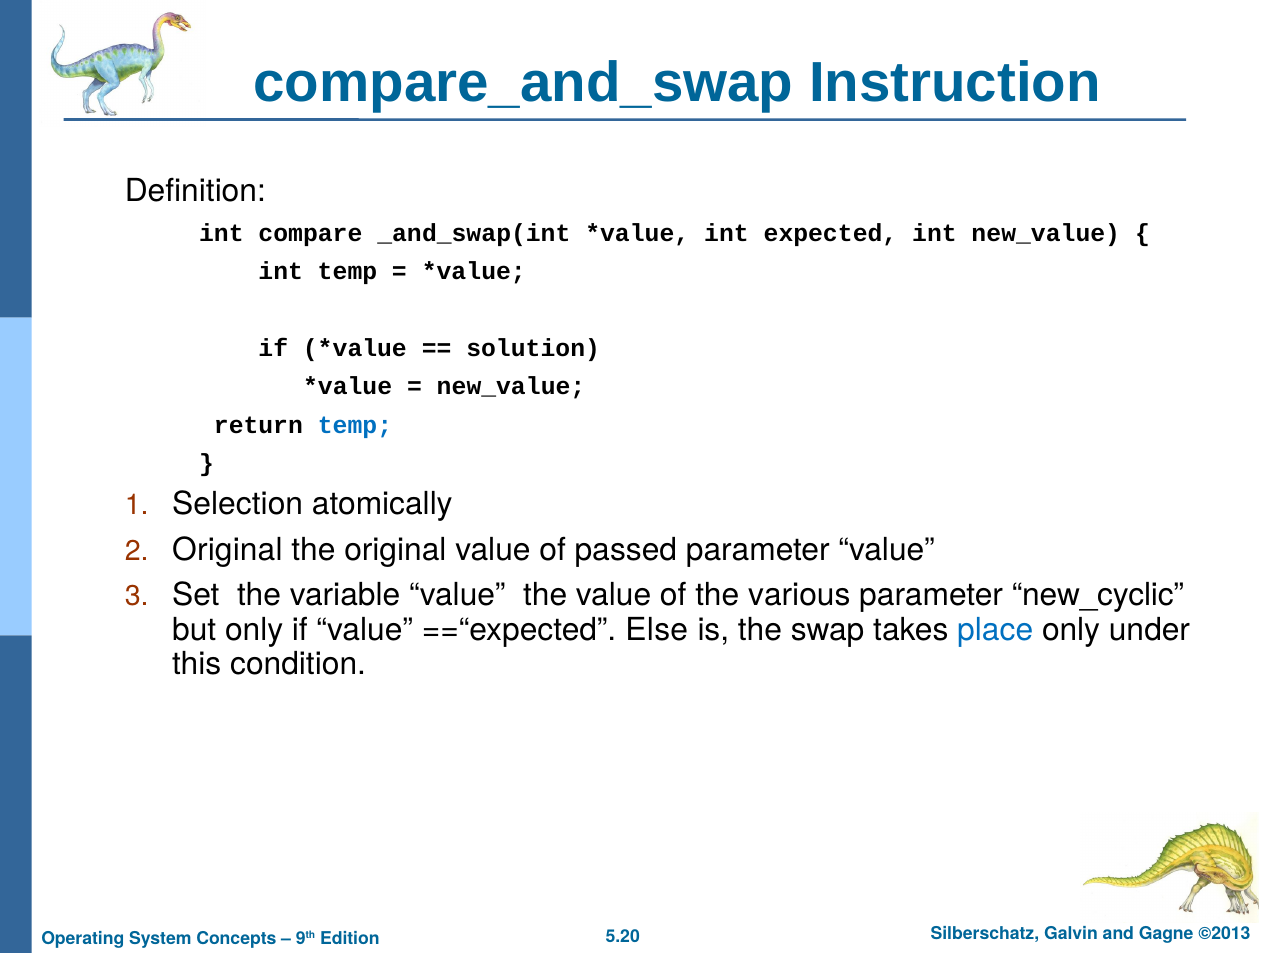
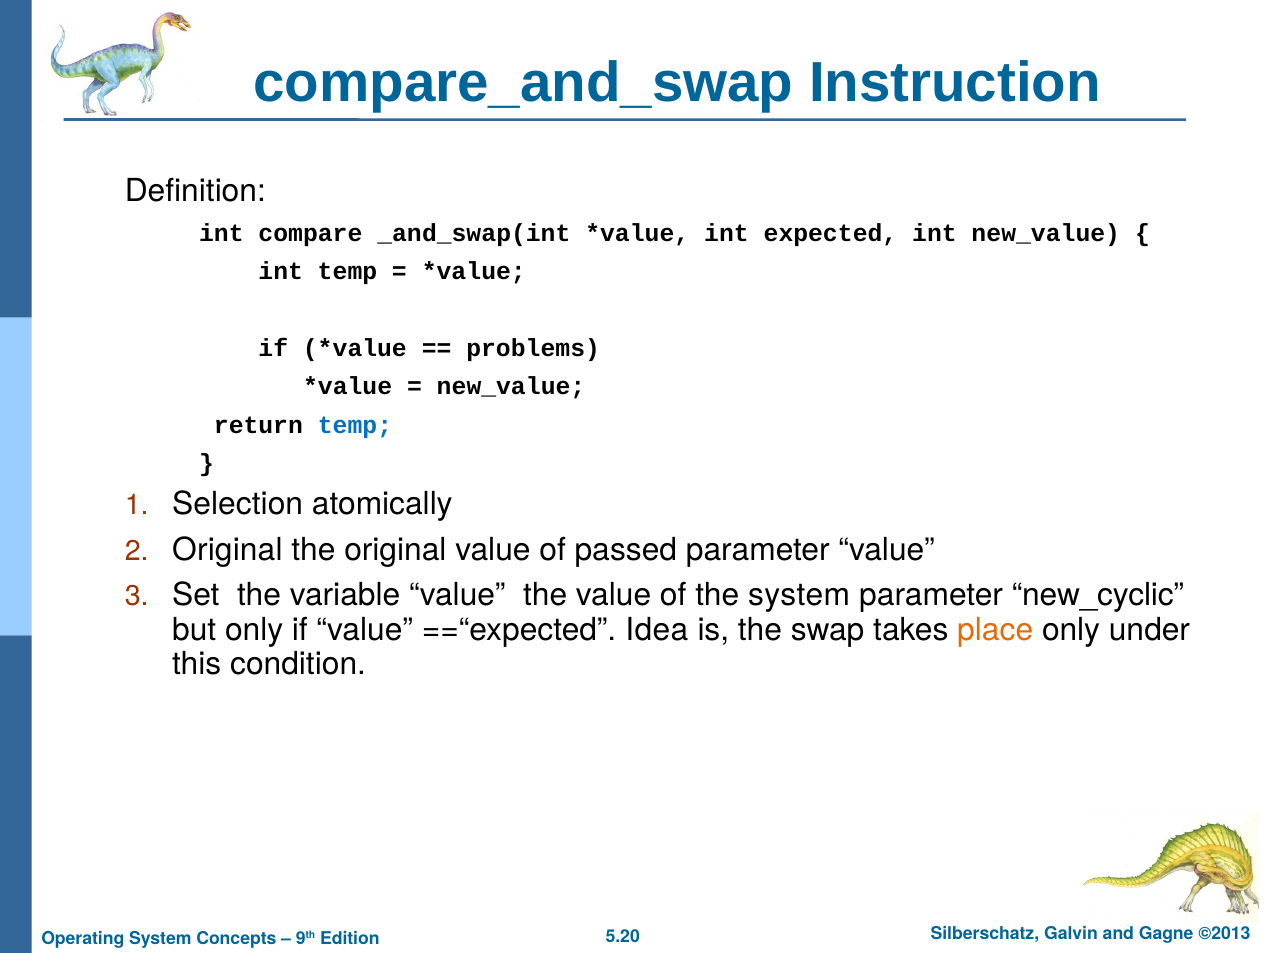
solution: solution -> problems (533, 348)
the various: various -> system (799, 595)
Else: Else -> Idea (657, 630)
place colour: blue -> orange (995, 630)
